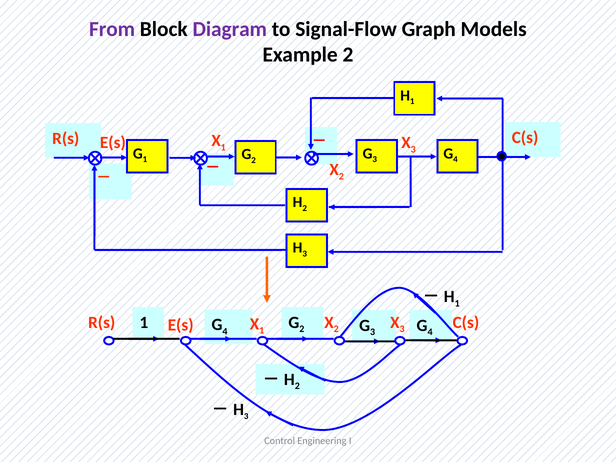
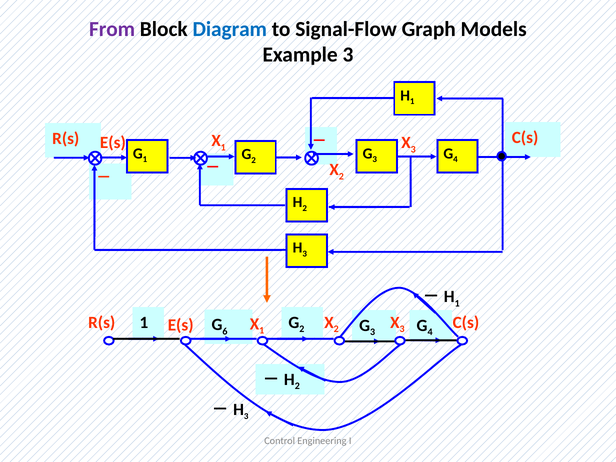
Diagram colour: purple -> blue (230, 29)
Example 2: 2 -> 3 (348, 55)
4: 4 -> 6 (225, 331)
